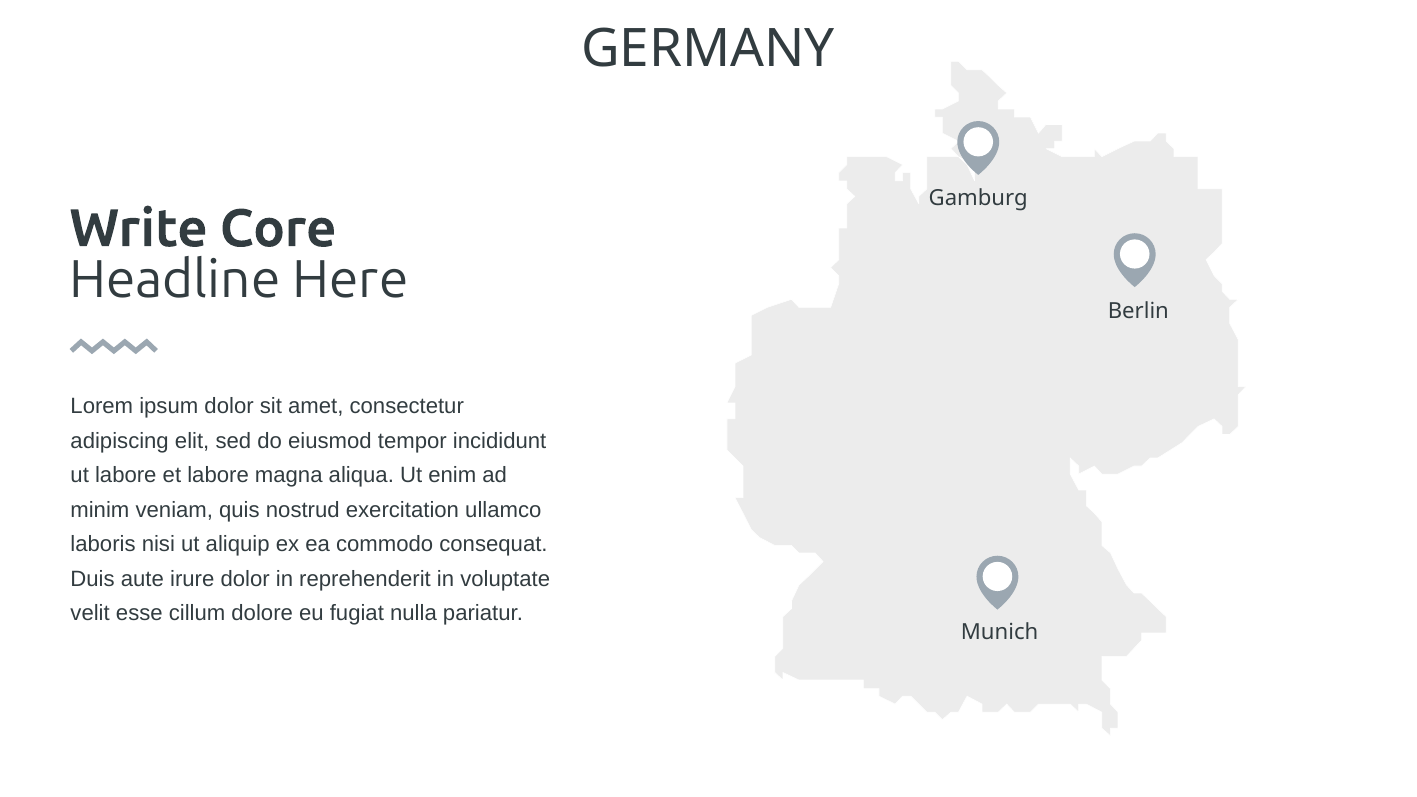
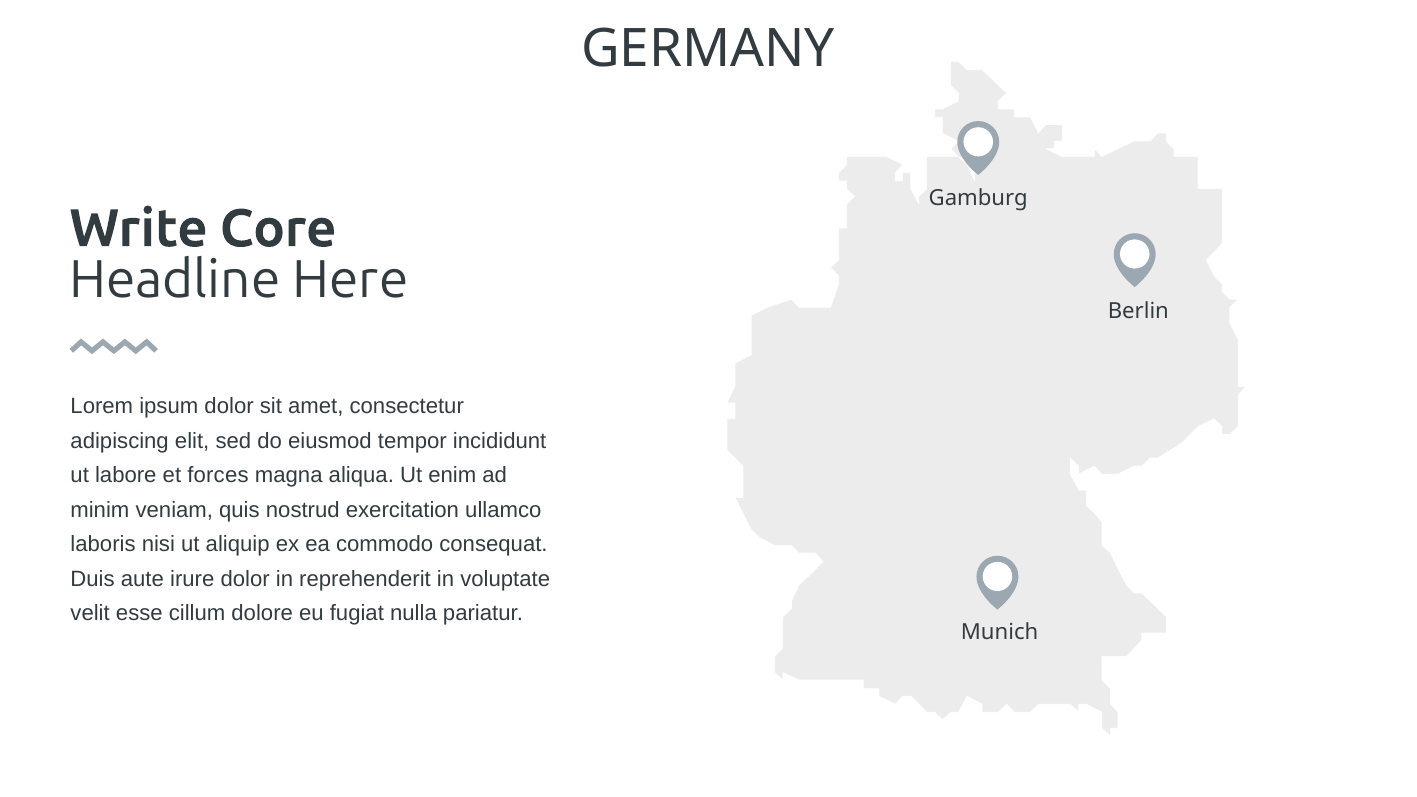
et labore: labore -> forces (218, 475)
